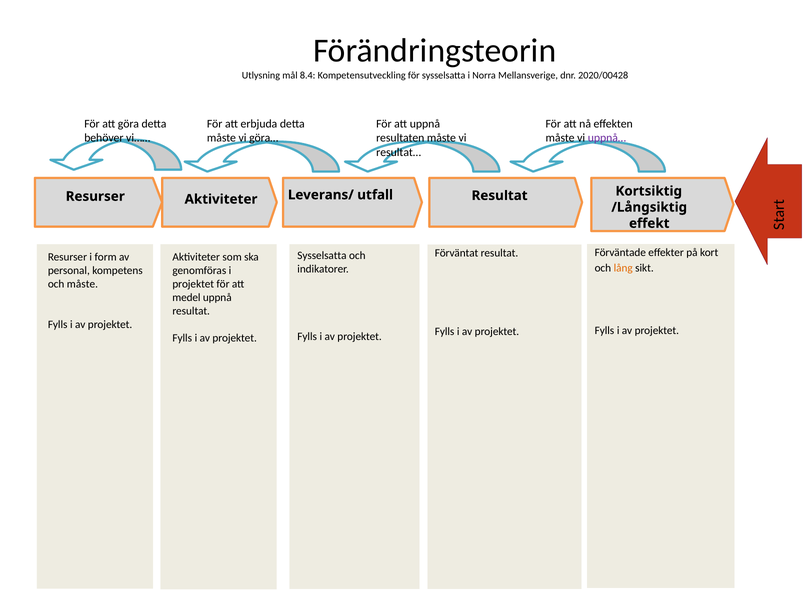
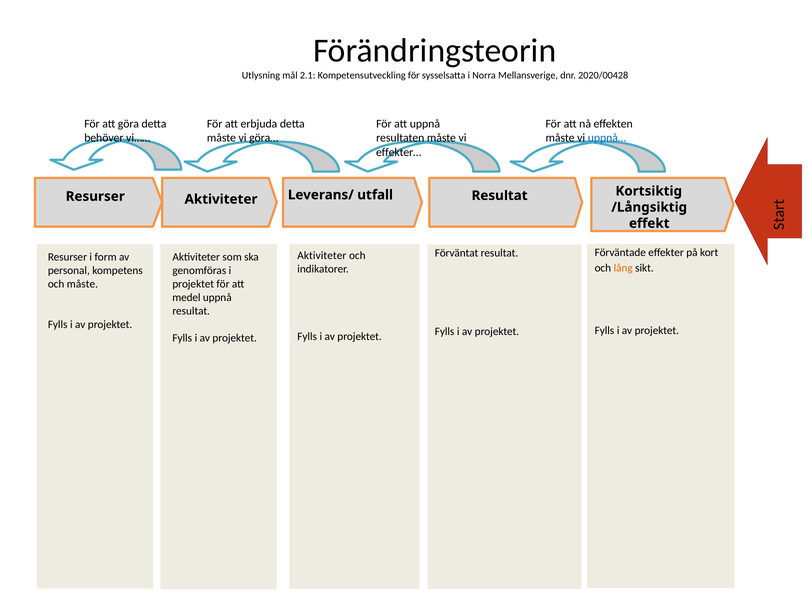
8.4: 8.4 -> 2.1 (308, 75)
uppnå… colour: purple -> blue (607, 138)
resultat…: resultat… -> effekter… (399, 152)
Sysselsatta: Sysselsatta -> Aktiviteter (322, 256)
